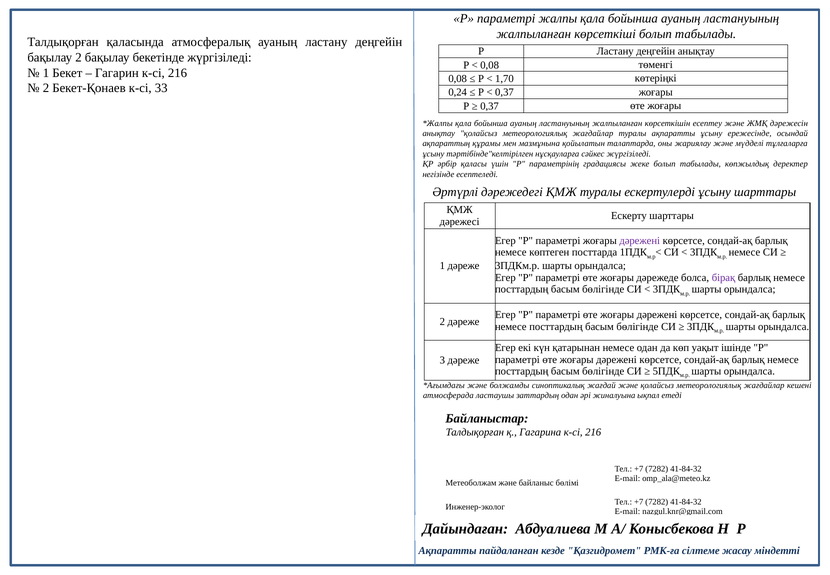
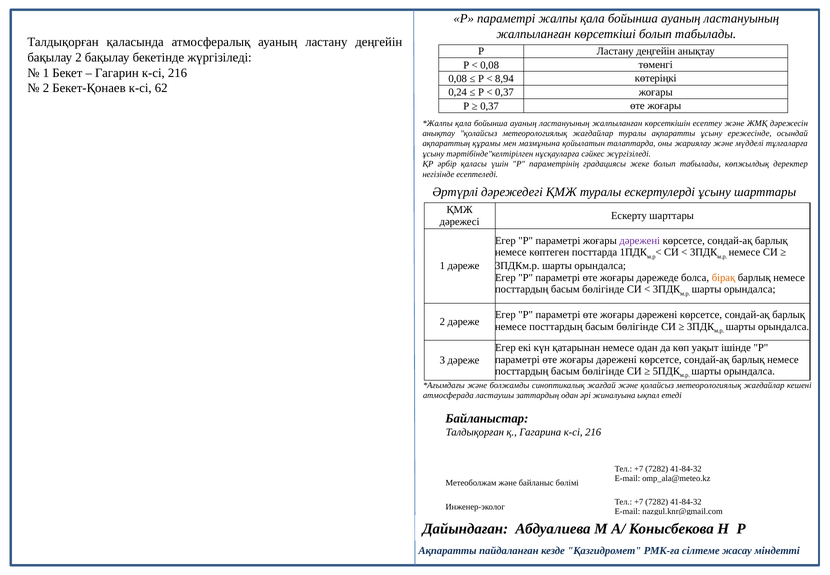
1,70: 1,70 -> 8,94 (504, 79)
33: 33 -> 62 (161, 88)
бірақ colour: purple -> orange (723, 277)
